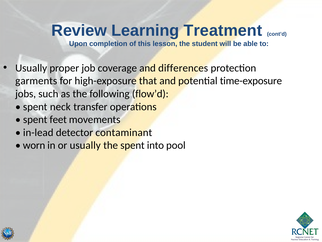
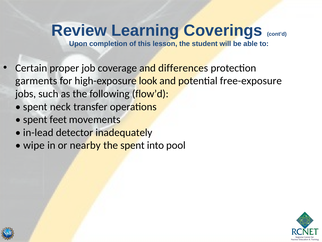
Treatment: Treatment -> Coverings (223, 30)
Usually: Usually -> Certain (31, 68)
that: that -> look (148, 81)
time-exposure: time-exposure -> free-exposure (251, 81)
contaminant: contaminant -> inadequately (124, 132)
worn: worn -> wipe (34, 145)
or usually: usually -> nearby (85, 145)
